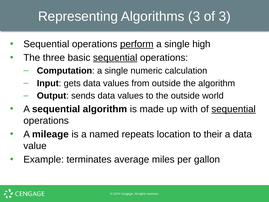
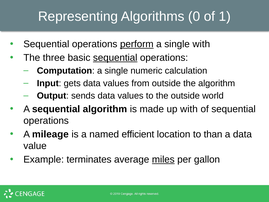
Algorithms 3: 3 -> 0 (194, 17)
of 3: 3 -> 1 (225, 17)
single high: high -> with (201, 44)
sequential underline: present -> none (234, 109)
repeats: repeats -> efficient (138, 134)
their: their -> than (213, 134)
miles underline: none -> present (163, 159)
